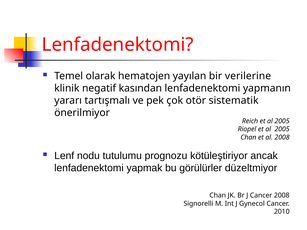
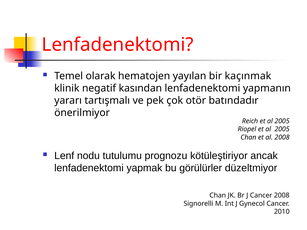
verilerine: verilerine -> kaçınmak (248, 76)
sistematik: sistematik -> batındadır (234, 101)
